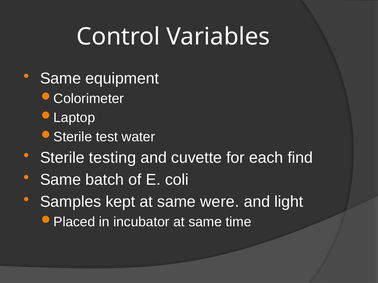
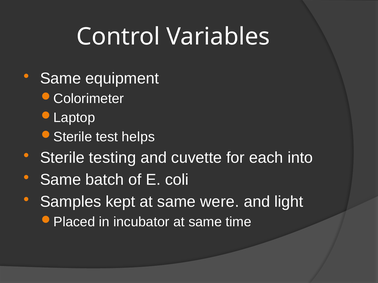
water: water -> helps (138, 137)
find: find -> into (300, 158)
